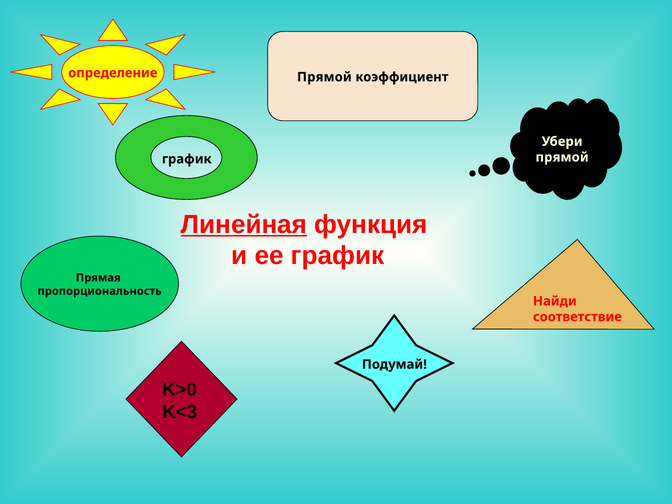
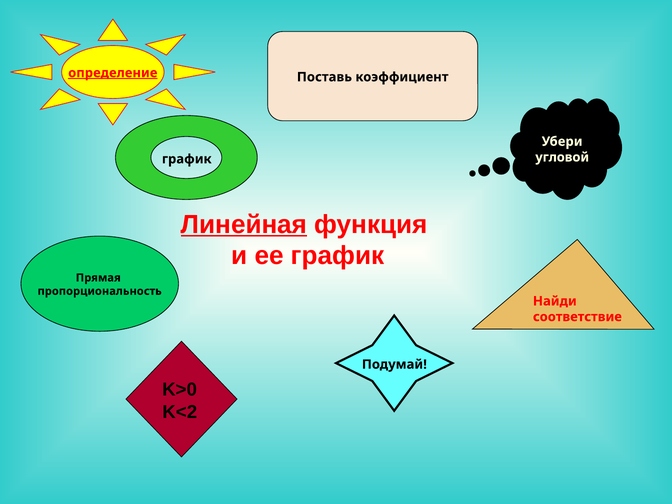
определение underline: none -> present (113, 73)
Прямой: Прямой -> Поставь (324, 77)
прямой: прямой -> угловой (562, 157)
K<3: K<3 -> K<2 (180, 412)
